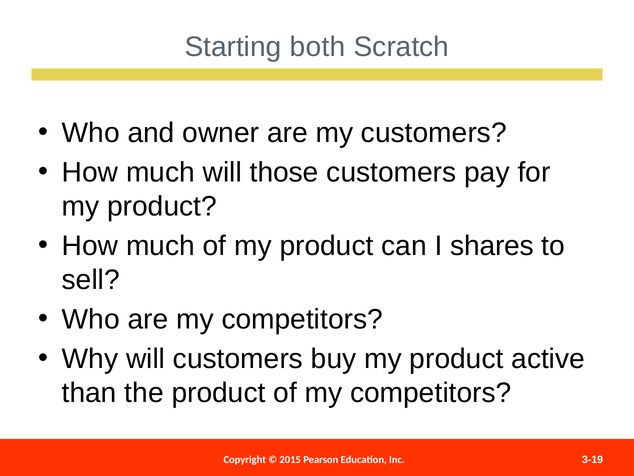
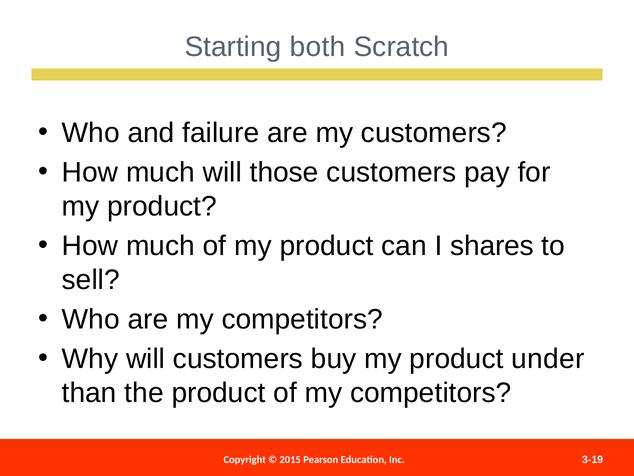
owner: owner -> failure (221, 133)
active: active -> under (548, 358)
